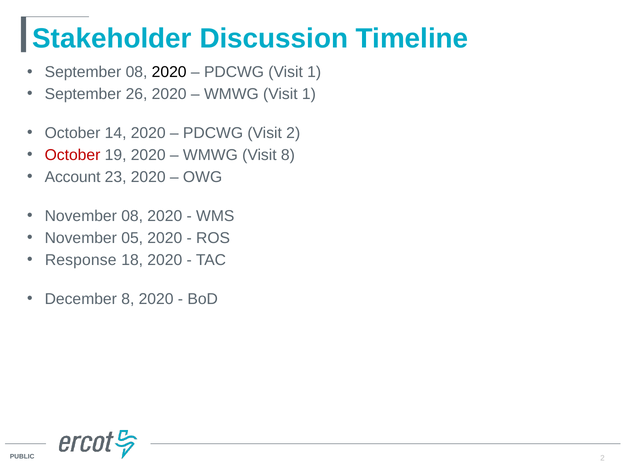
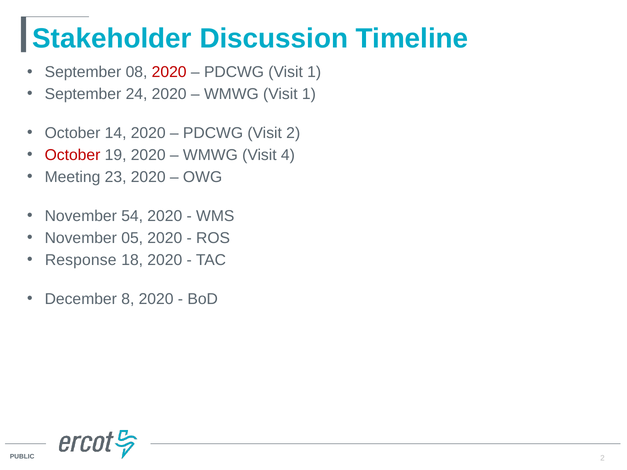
2020 colour: black -> red (169, 72)
26: 26 -> 24 (137, 94)
Visit 8: 8 -> 4 (288, 155)
Account: Account -> Meeting (73, 177)
November 08: 08 -> 54 (132, 216)
